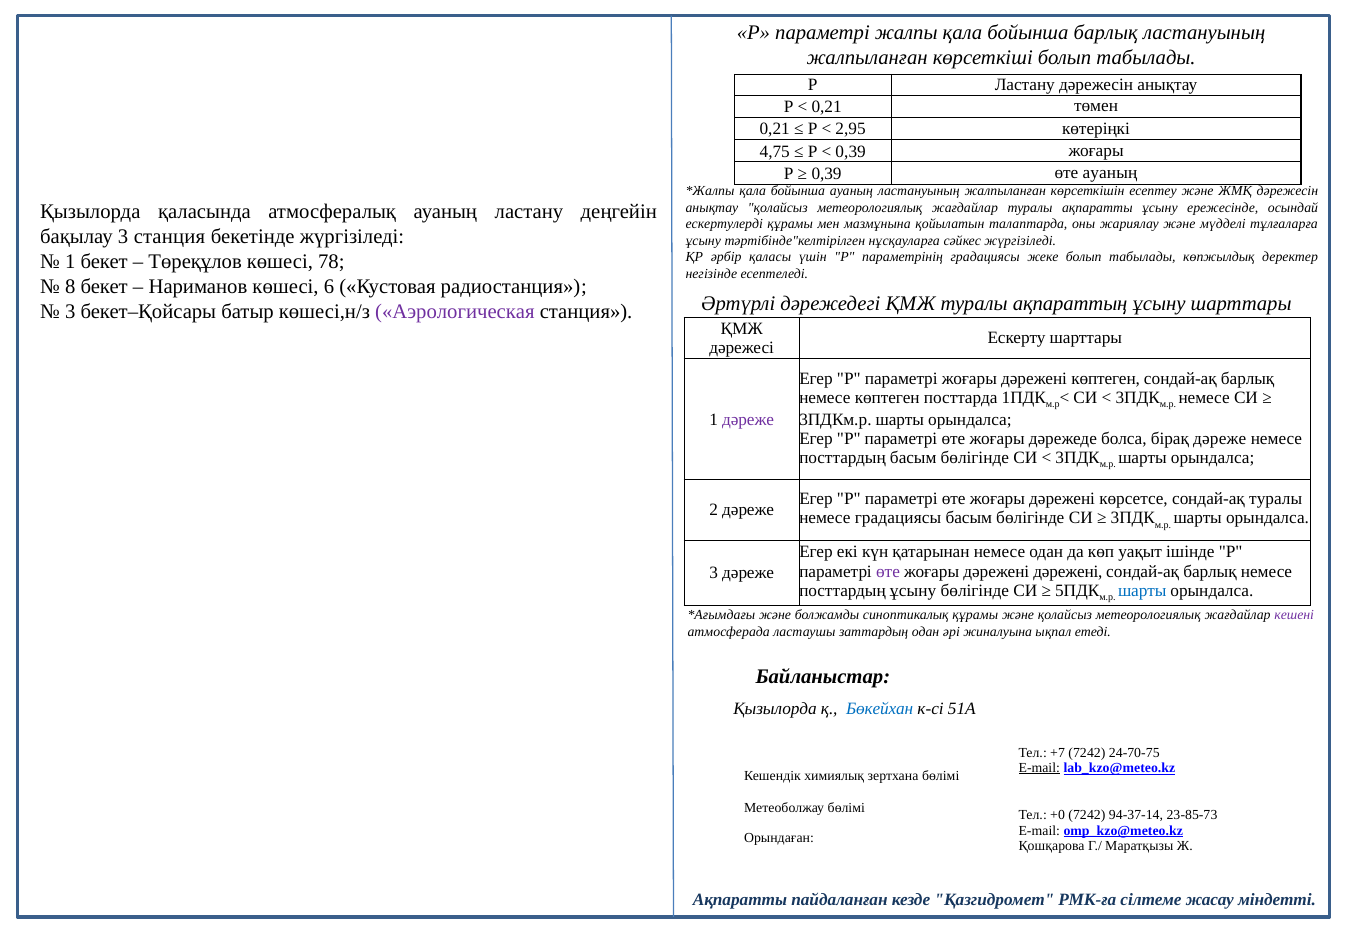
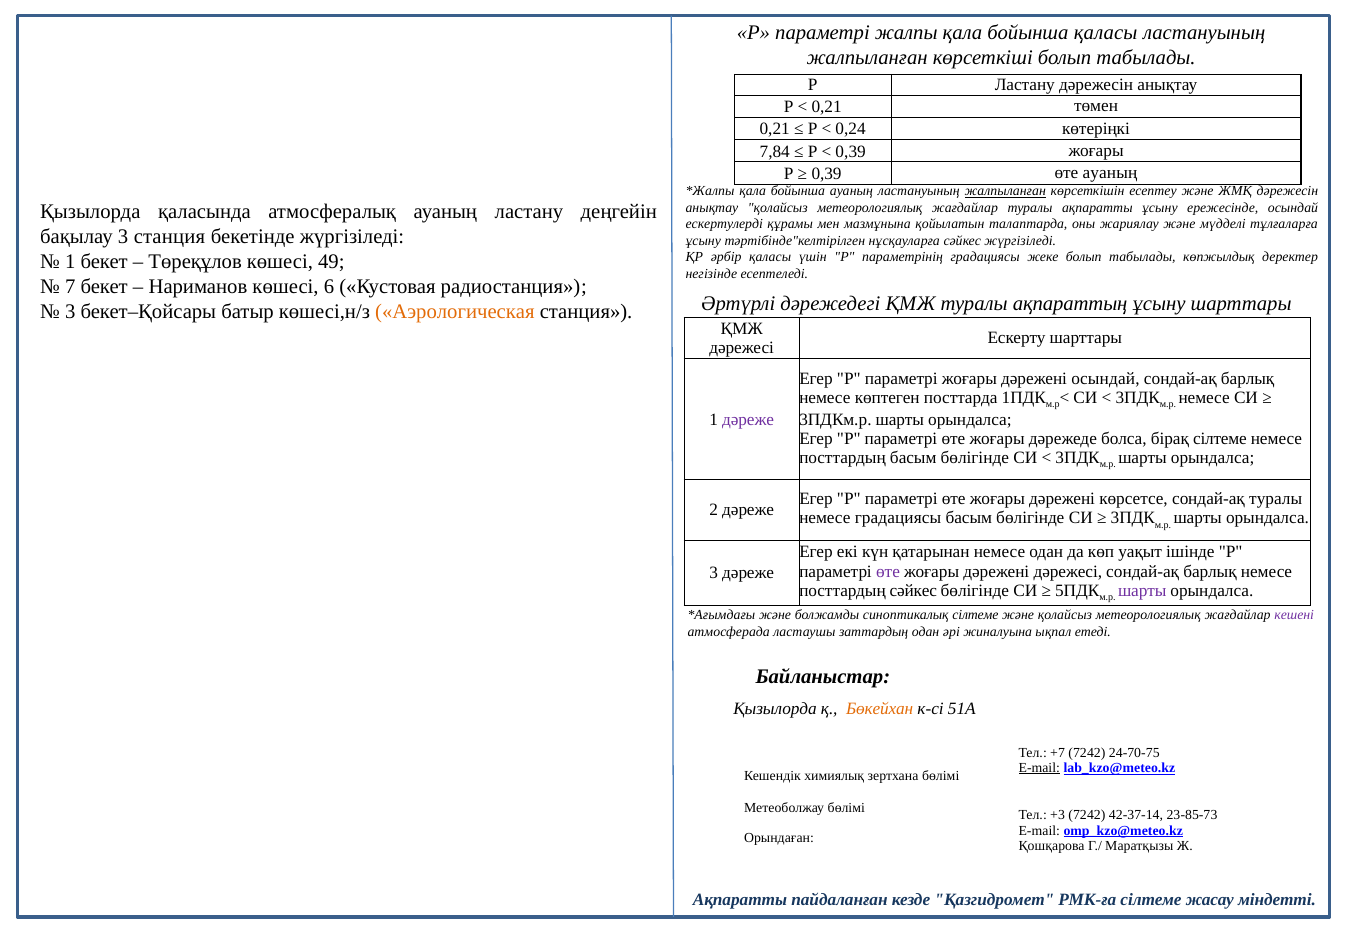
бойынша барлық: барлық -> қаласы (1106, 33)
2,95: 2,95 -> 0,24 (851, 129)
4,75: 4,75 -> 7,84 (775, 151)
жалпыланған underline: none -> present (1005, 191)
78: 78 -> 49 (331, 262)
8: 8 -> 7 (70, 287)
Аэрологическая colour: purple -> orange (455, 311)
дәрежені көптеген: көптеген -> осындай (1105, 378)
бірақ дәреже: дәреже -> сілтеме (1220, 438)
дәрежені дәрежені: дәрежені -> дәрежесі (1068, 571)
посттардың ұсыну: ұсыну -> сәйкес (913, 590)
шарты colour: blue -> purple (1142, 590)
синоптикалық құрамы: құрамы -> сілтеме (975, 615)
Бөкейхан colour: blue -> orange (880, 709)
+0: +0 -> +3 (1058, 815)
94-37-14: 94-37-14 -> 42-37-14 (1136, 815)
